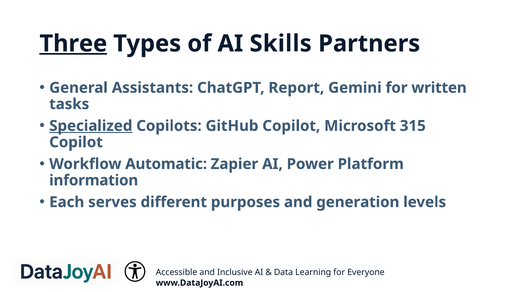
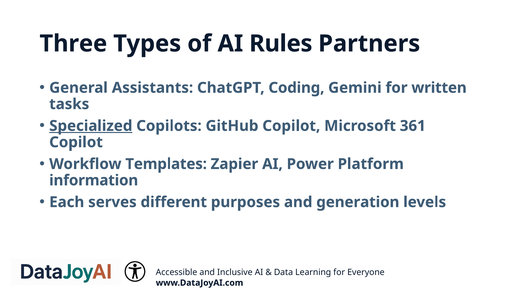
Three underline: present -> none (73, 44)
Skills: Skills -> Rules (281, 44)
Report: Report -> Coding (296, 88)
315: 315 -> 361 (413, 126)
Automatic: Automatic -> Templates (166, 164)
